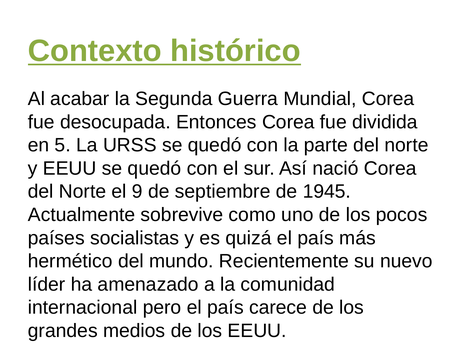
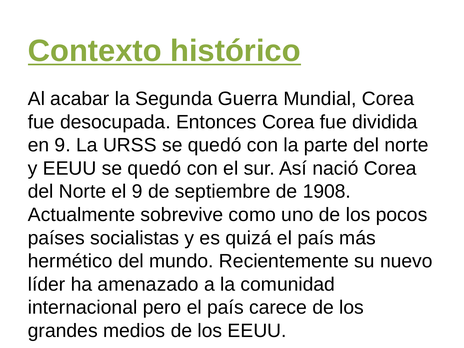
en 5: 5 -> 9 (63, 145)
1945: 1945 -> 1908 (327, 192)
